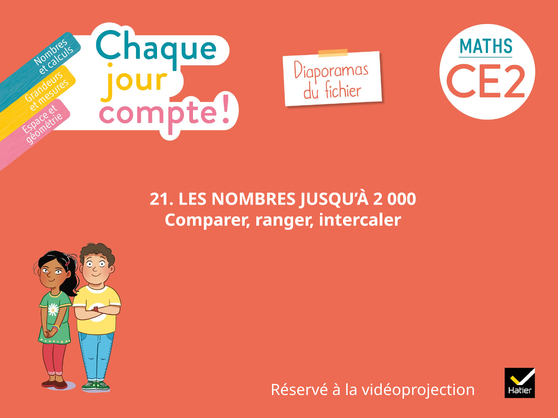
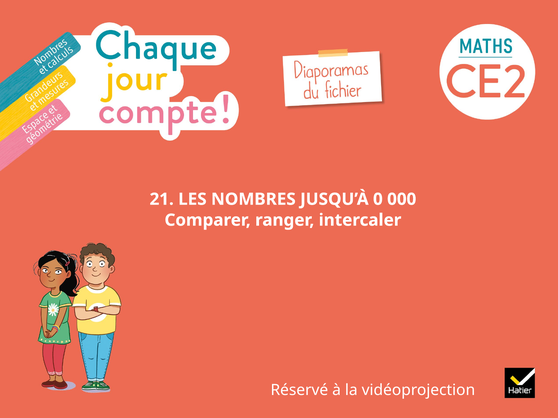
2: 2 -> 0 (378, 199)
